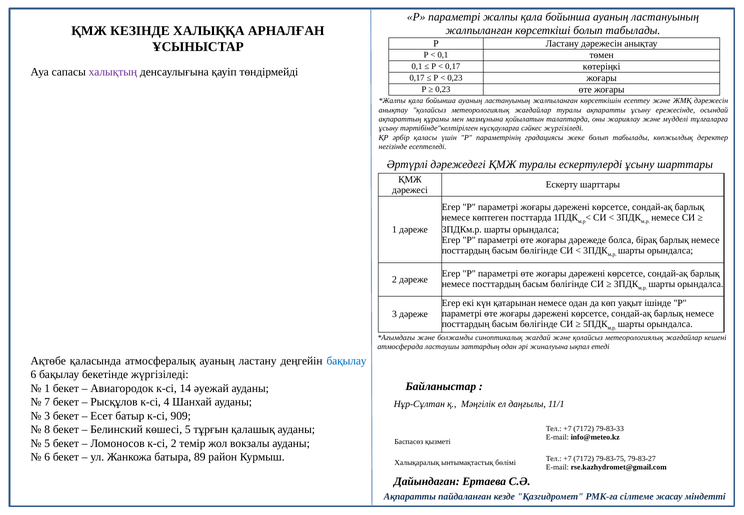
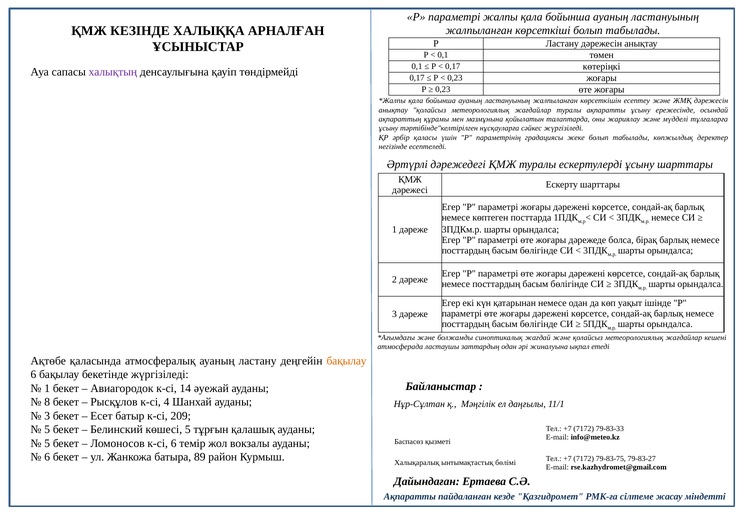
бақылау colour: blue -> orange (347, 361)
7: 7 -> 8 (47, 402)
909: 909 -> 209 (181, 416)
8: 8 -> 5 (47, 430)
к-сі 2: 2 -> 6 (174, 443)
